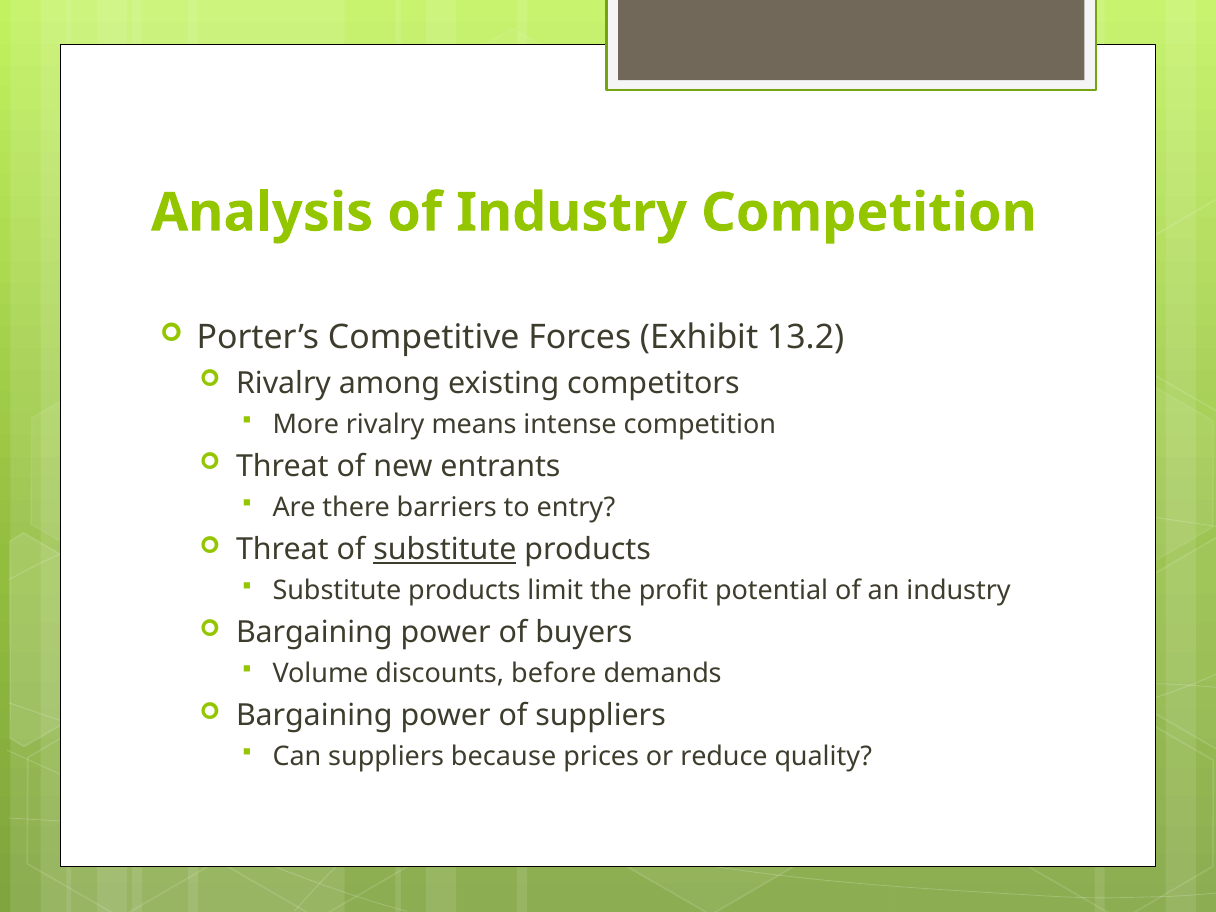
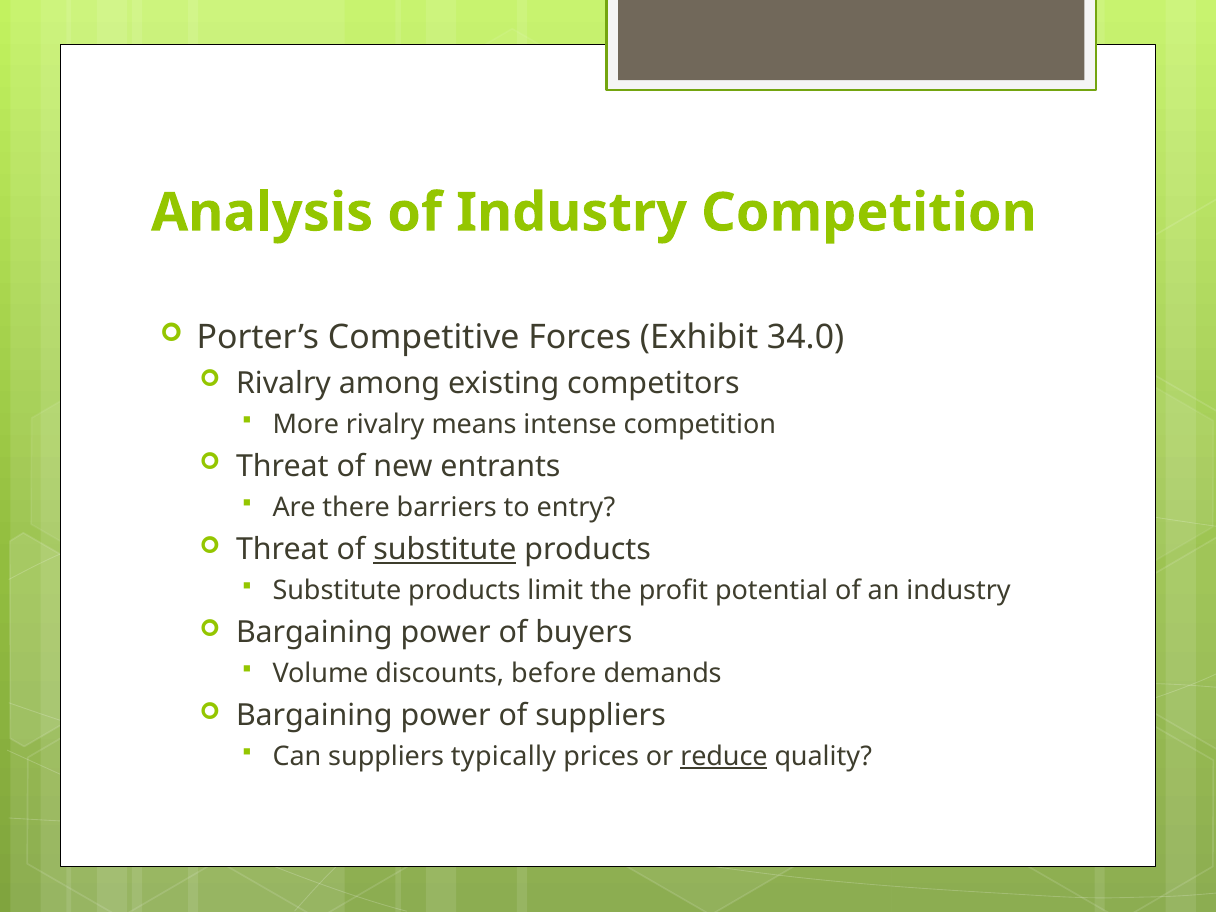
13.2: 13.2 -> 34.0 (806, 338)
because: because -> typically (503, 757)
reduce underline: none -> present (724, 757)
